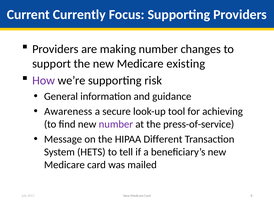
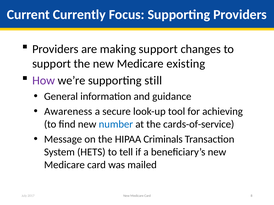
making number: number -> support (158, 49)
risk: risk -> still (153, 81)
number colour: purple -> blue (116, 124)
press-of-service: press-of-service -> cards-of-service (199, 124)
Different: Different -> Criminals (163, 140)
